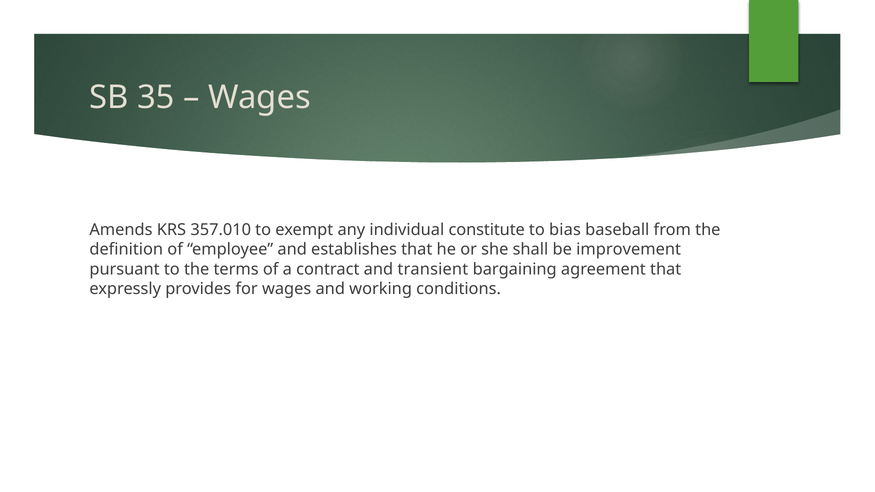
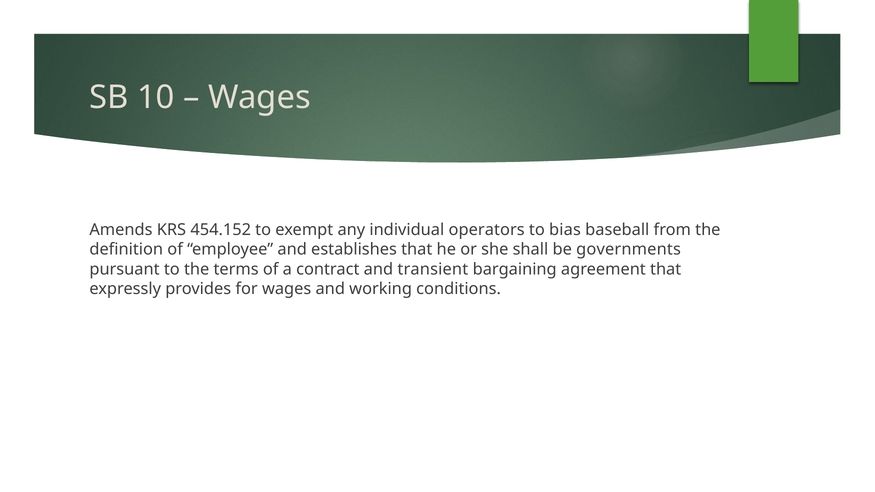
35: 35 -> 10 (156, 98)
357.010: 357.010 -> 454.152 (221, 230)
constitute: constitute -> operators (487, 230)
improvement: improvement -> governments (629, 250)
